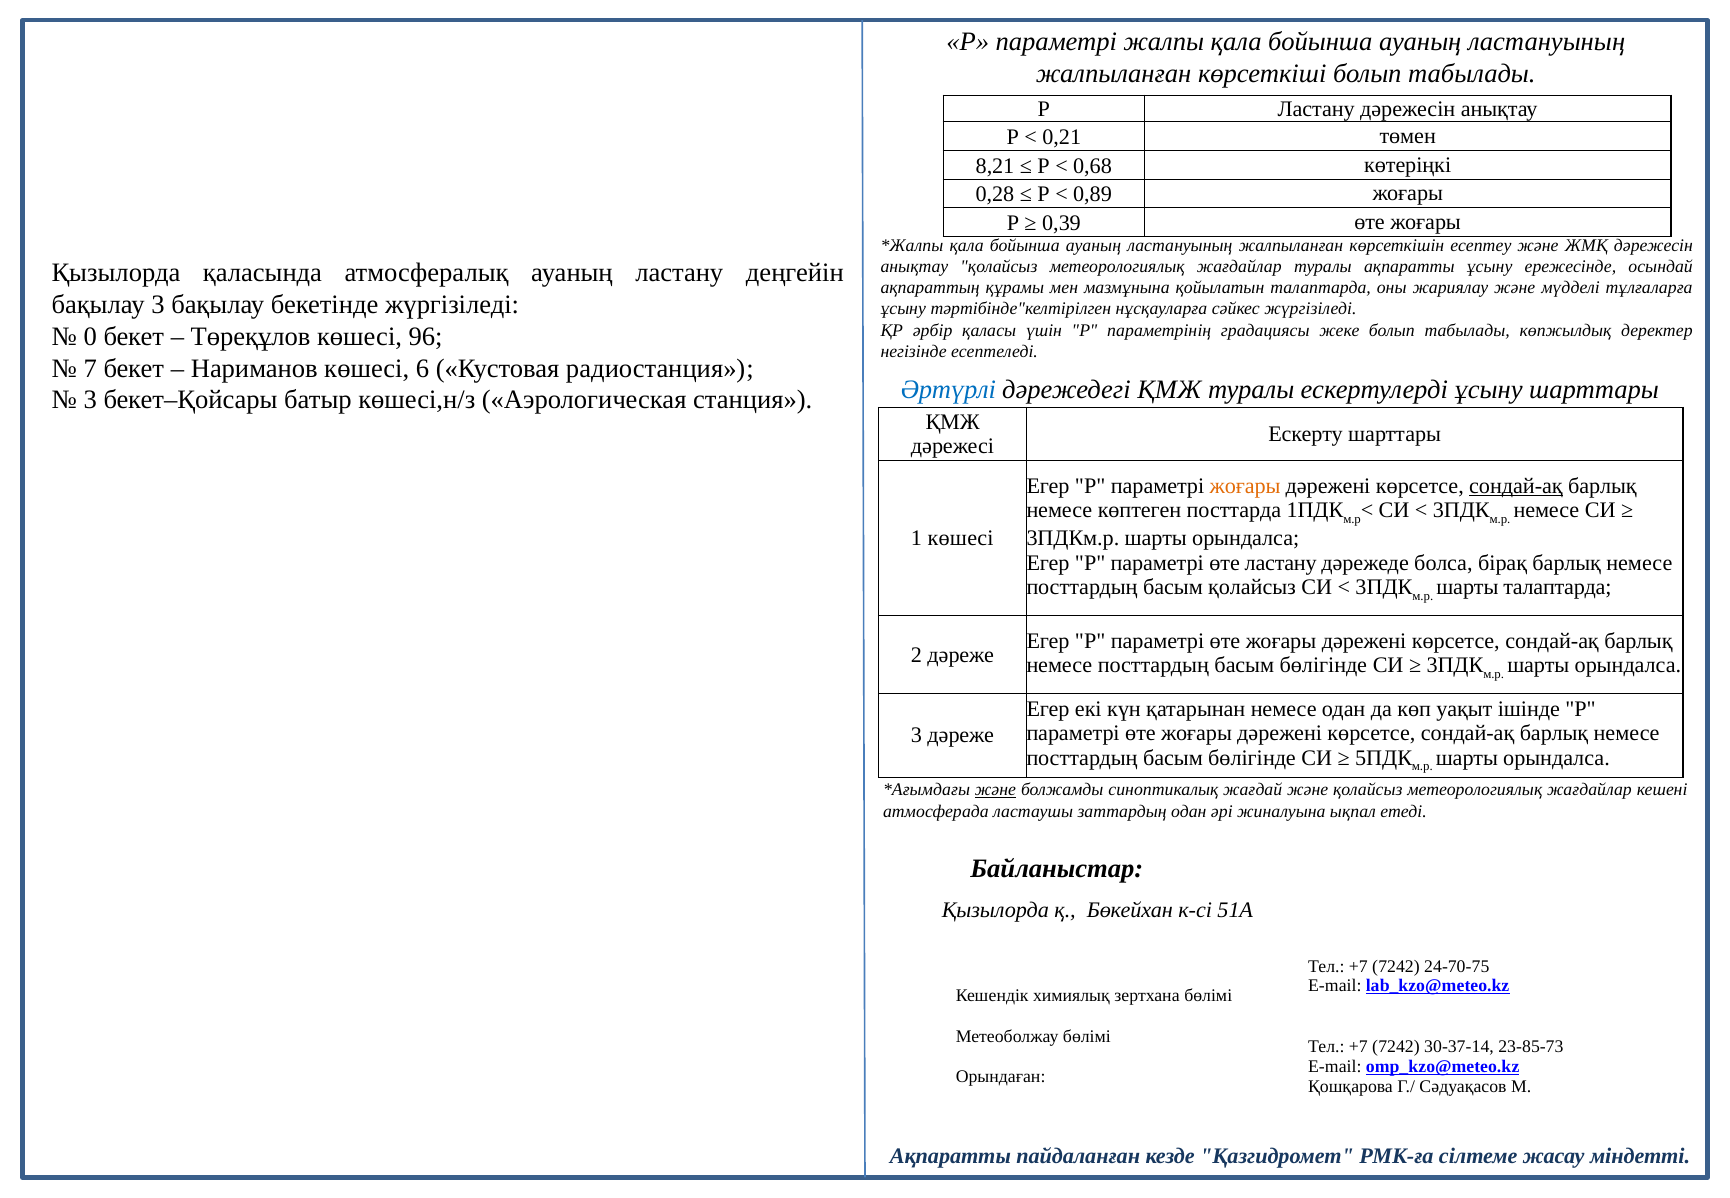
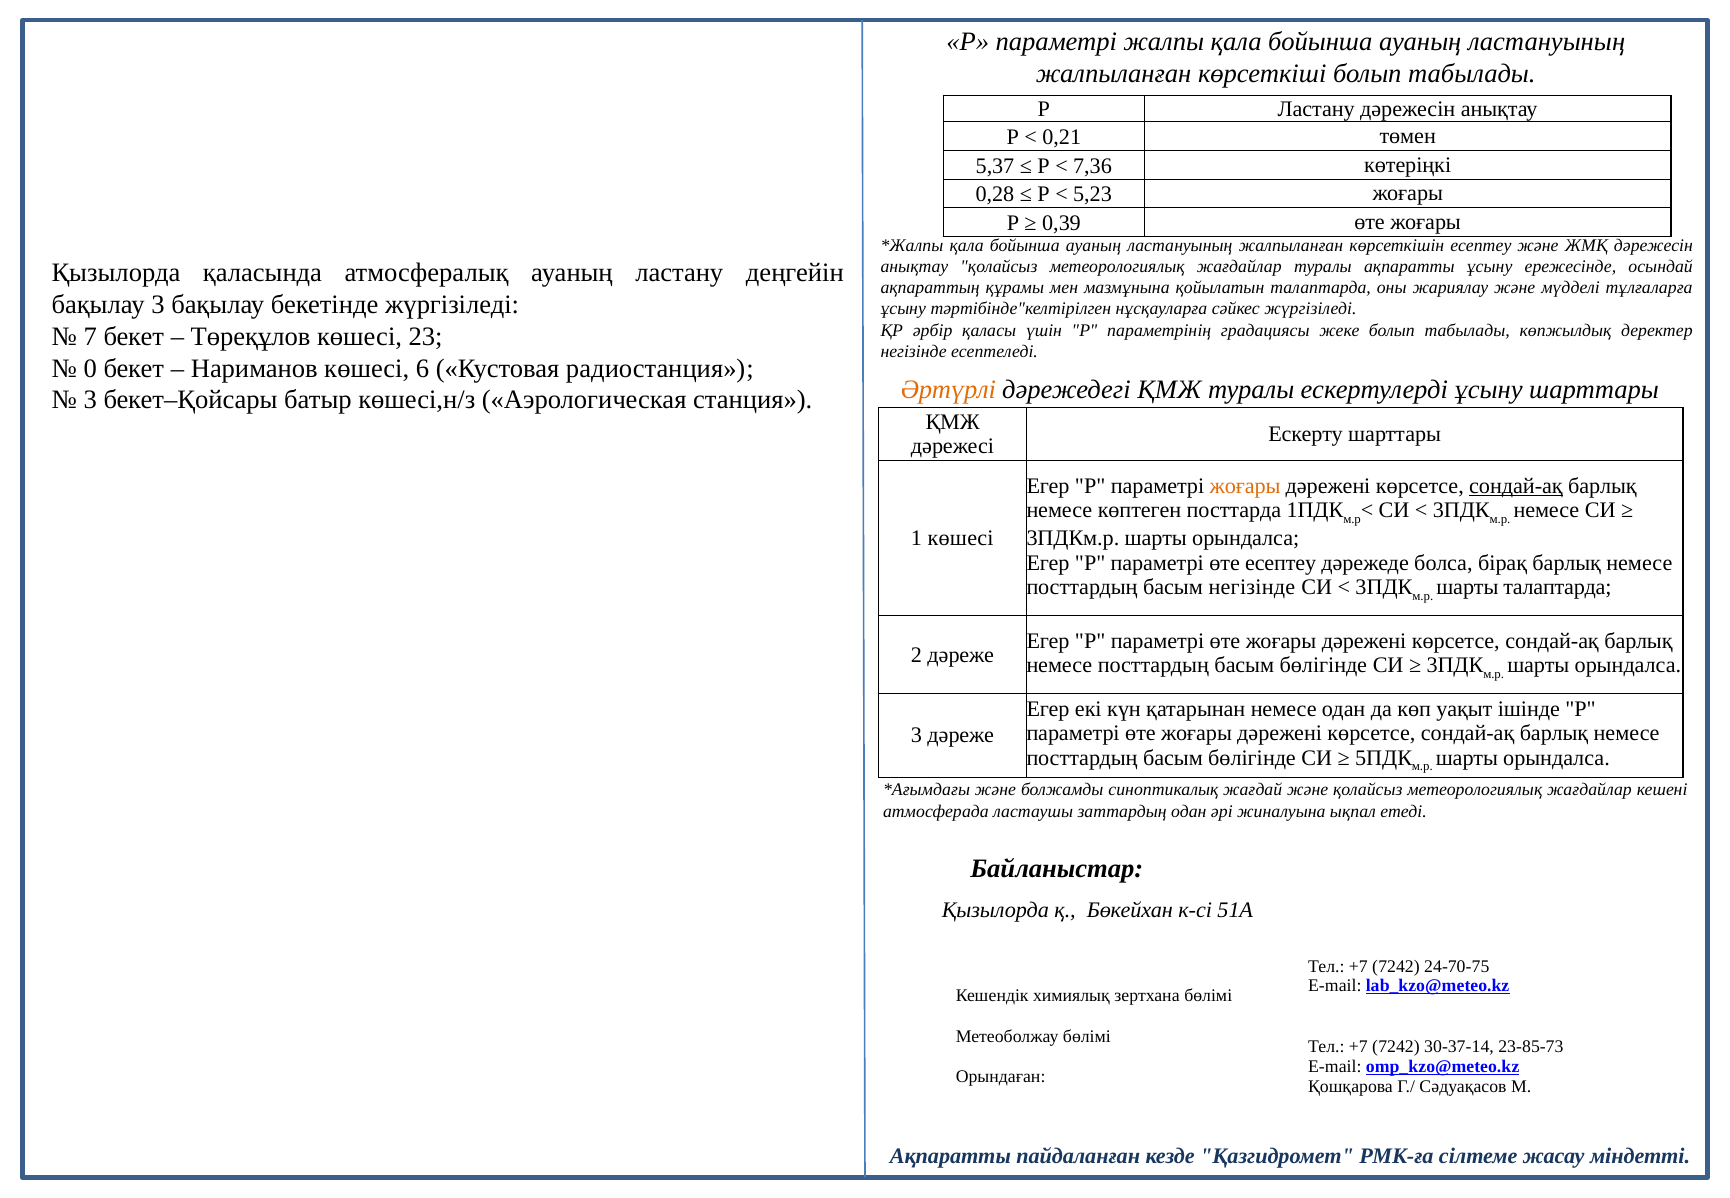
8,21: 8,21 -> 5,37 (995, 166)
0,68: 0,68 -> 7,36 (1092, 166)
0,89: 0,89 -> 5,23 (1092, 194)
0: 0 -> 7 (90, 336)
96: 96 -> 23 (426, 336)
7: 7 -> 0 (90, 368)
Әртүрлі colour: blue -> orange (948, 389)
өте ластану: ластану -> есептеу (1281, 563)
басым қолайсыз: қолайсыз -> негізінде (1252, 587)
және underline: present -> none (995, 790)
